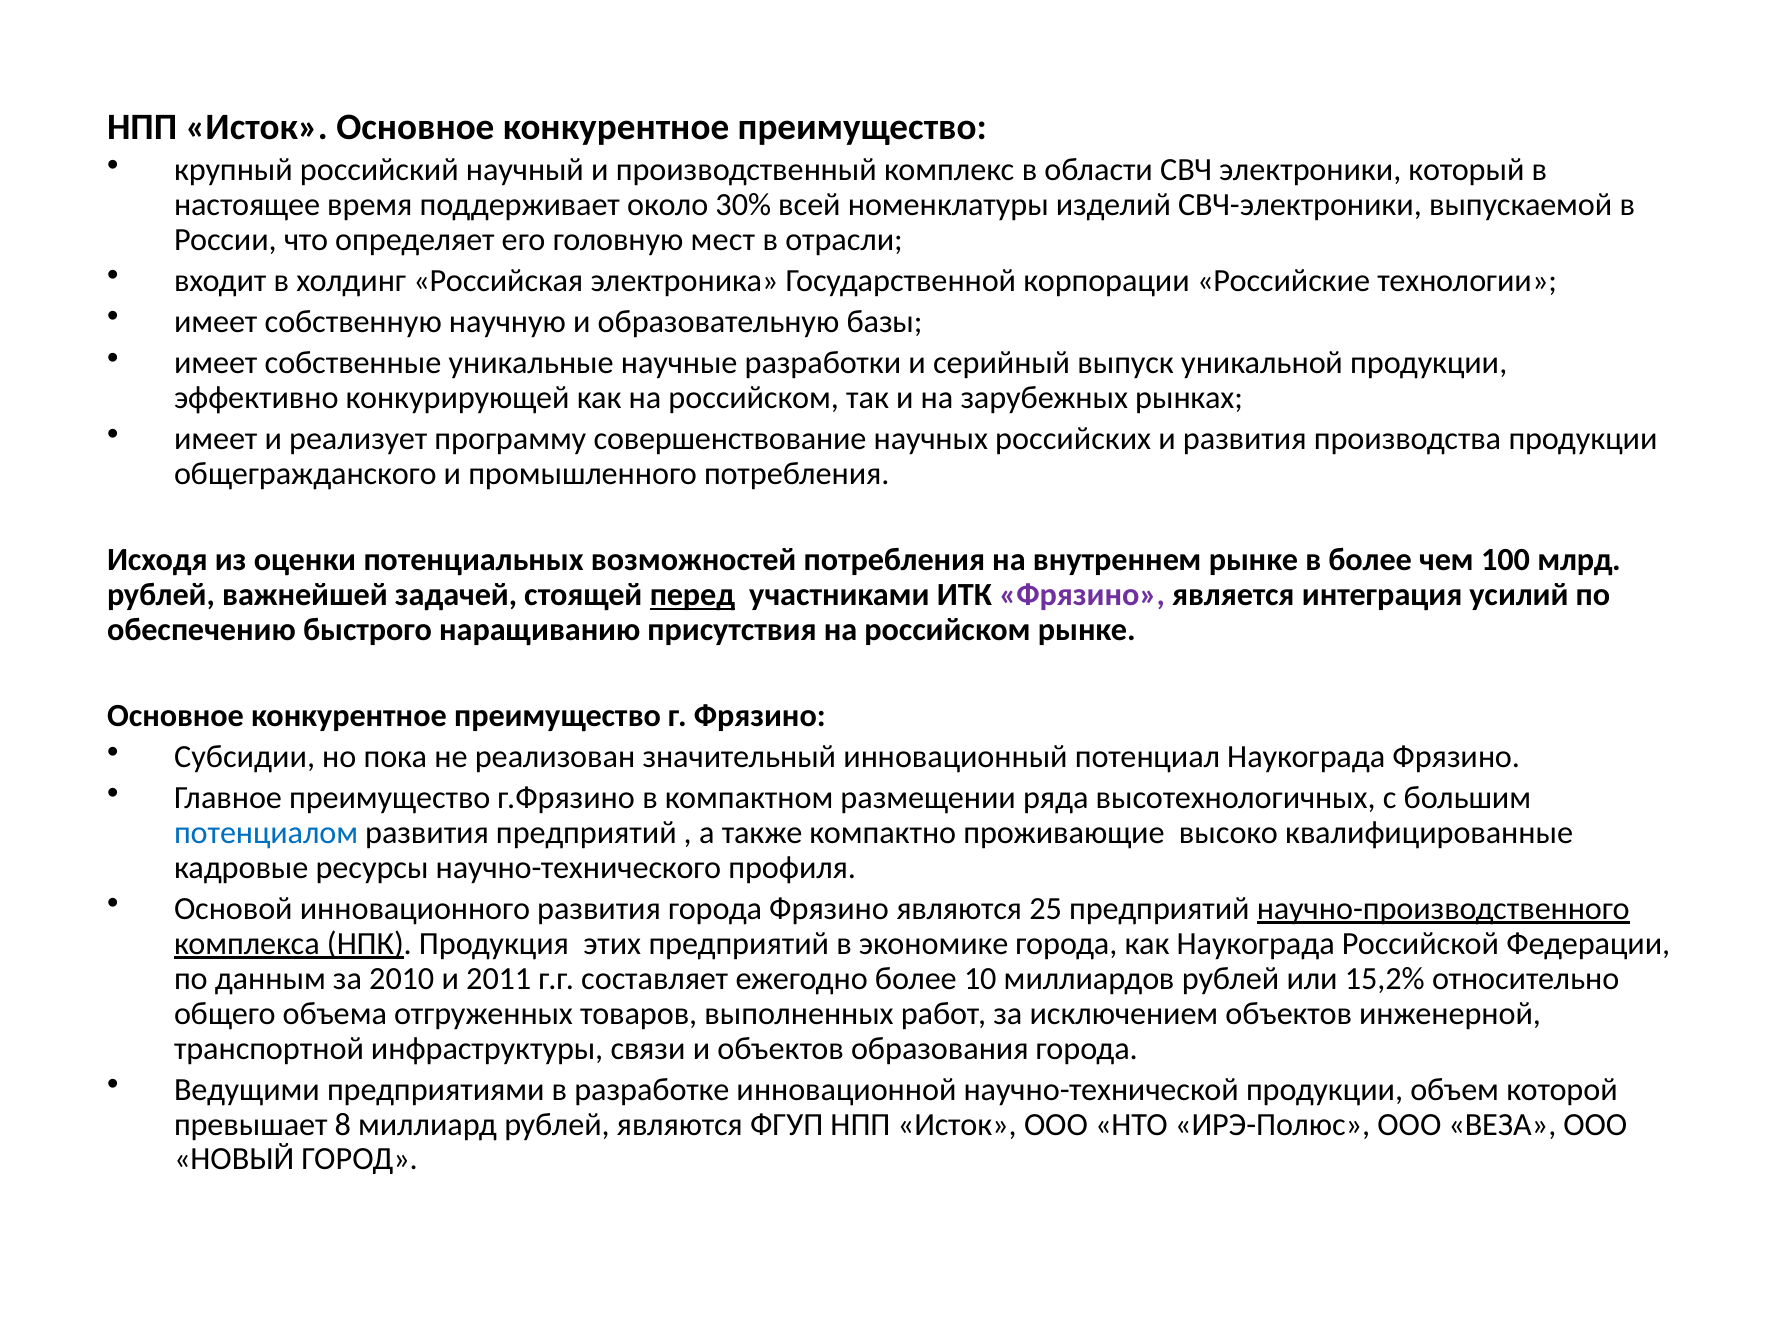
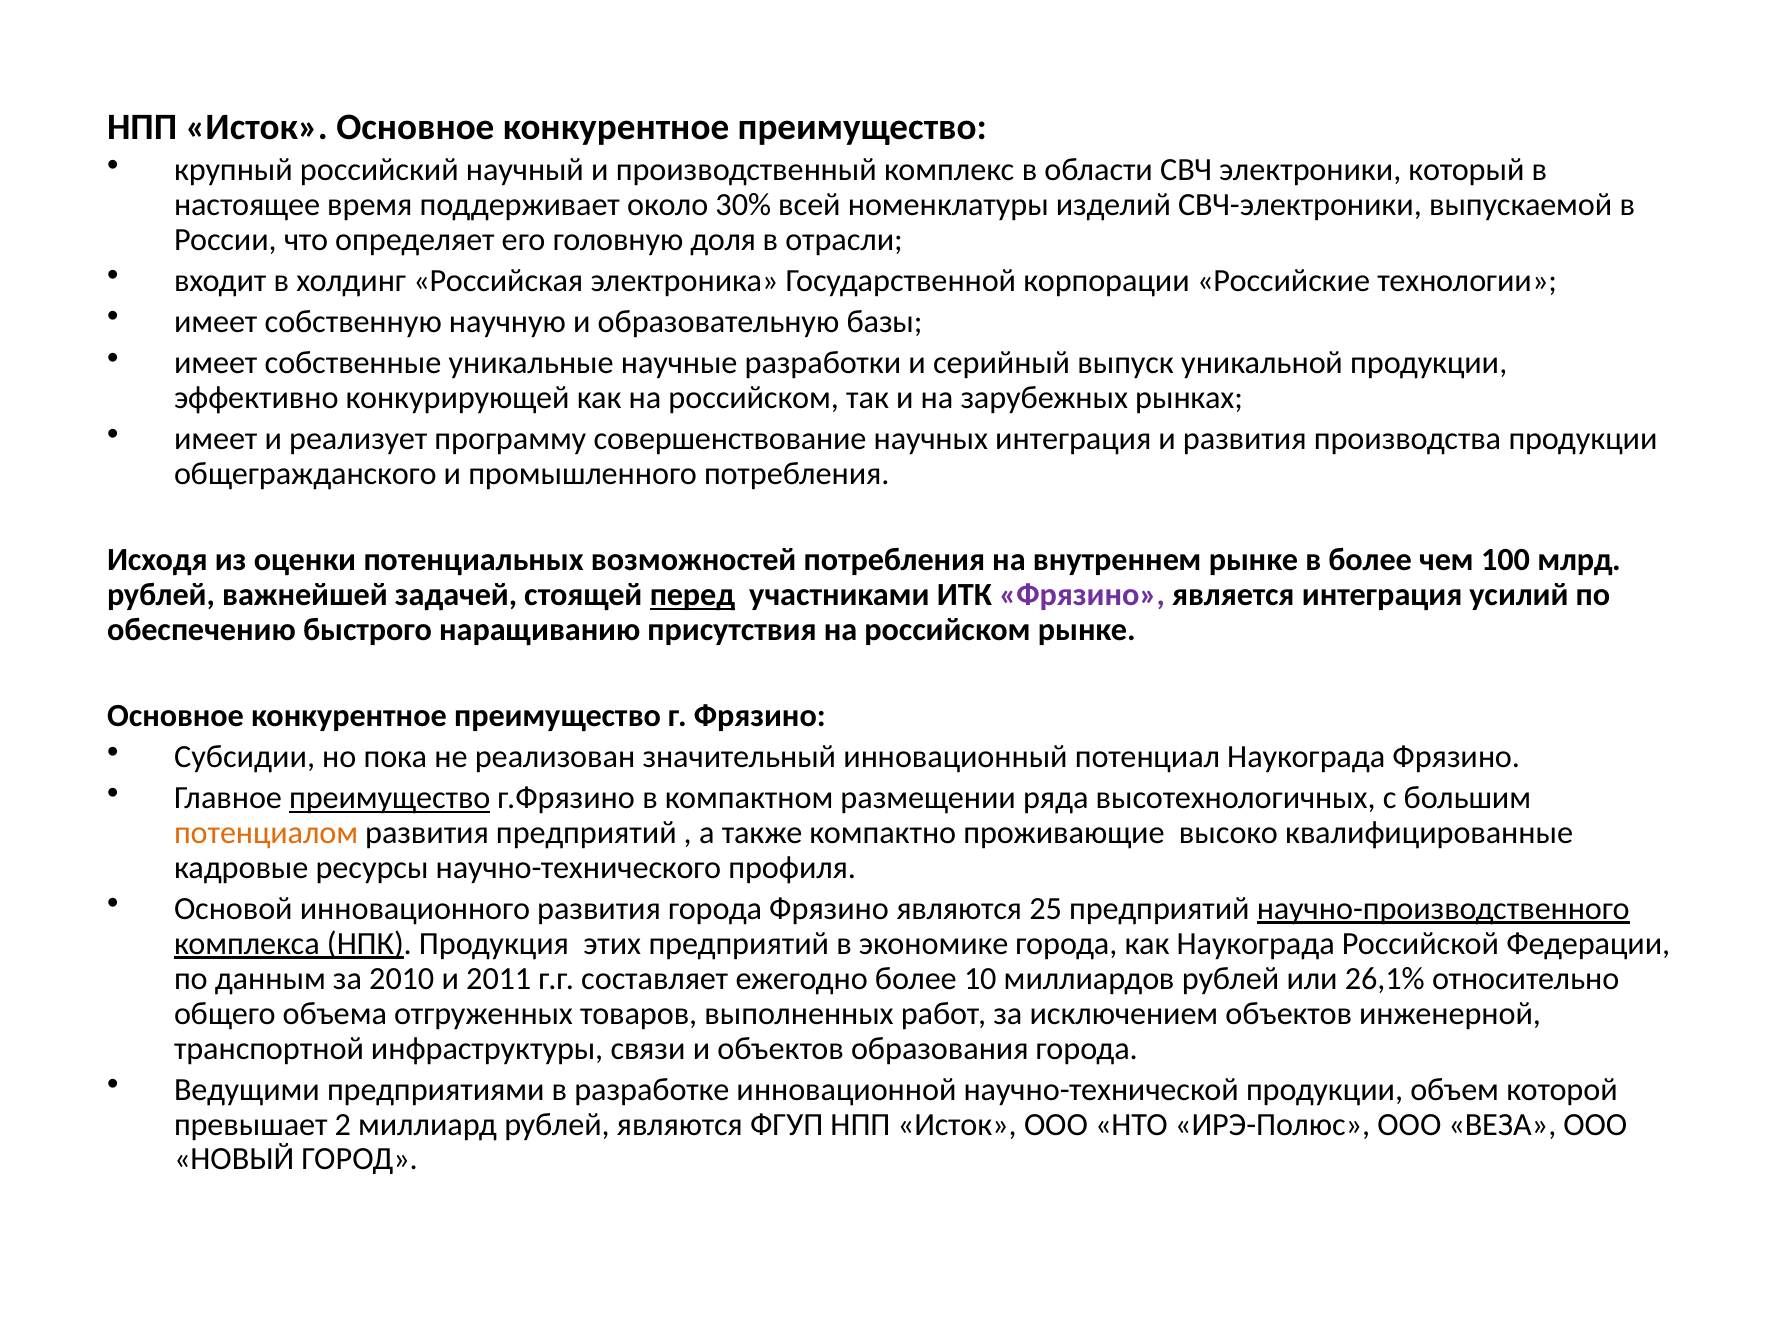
мест: мест -> доля (723, 240)
научных российских: российских -> интеграция (1073, 439)
преимущество underline: none -> present (390, 798)
потенциалом colour: blue -> orange (266, 833)
15,2%: 15,2% -> 26,1% (1385, 978)
8: 8 -> 2 (343, 1124)
